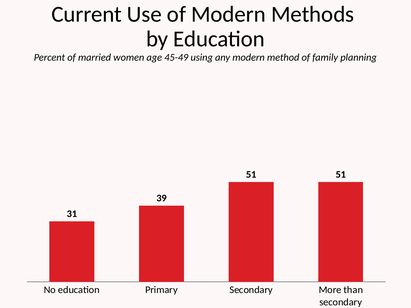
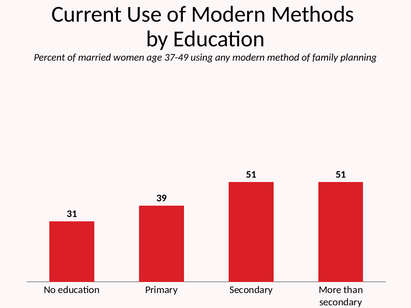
45-49: 45-49 -> 37-49 (176, 57)
